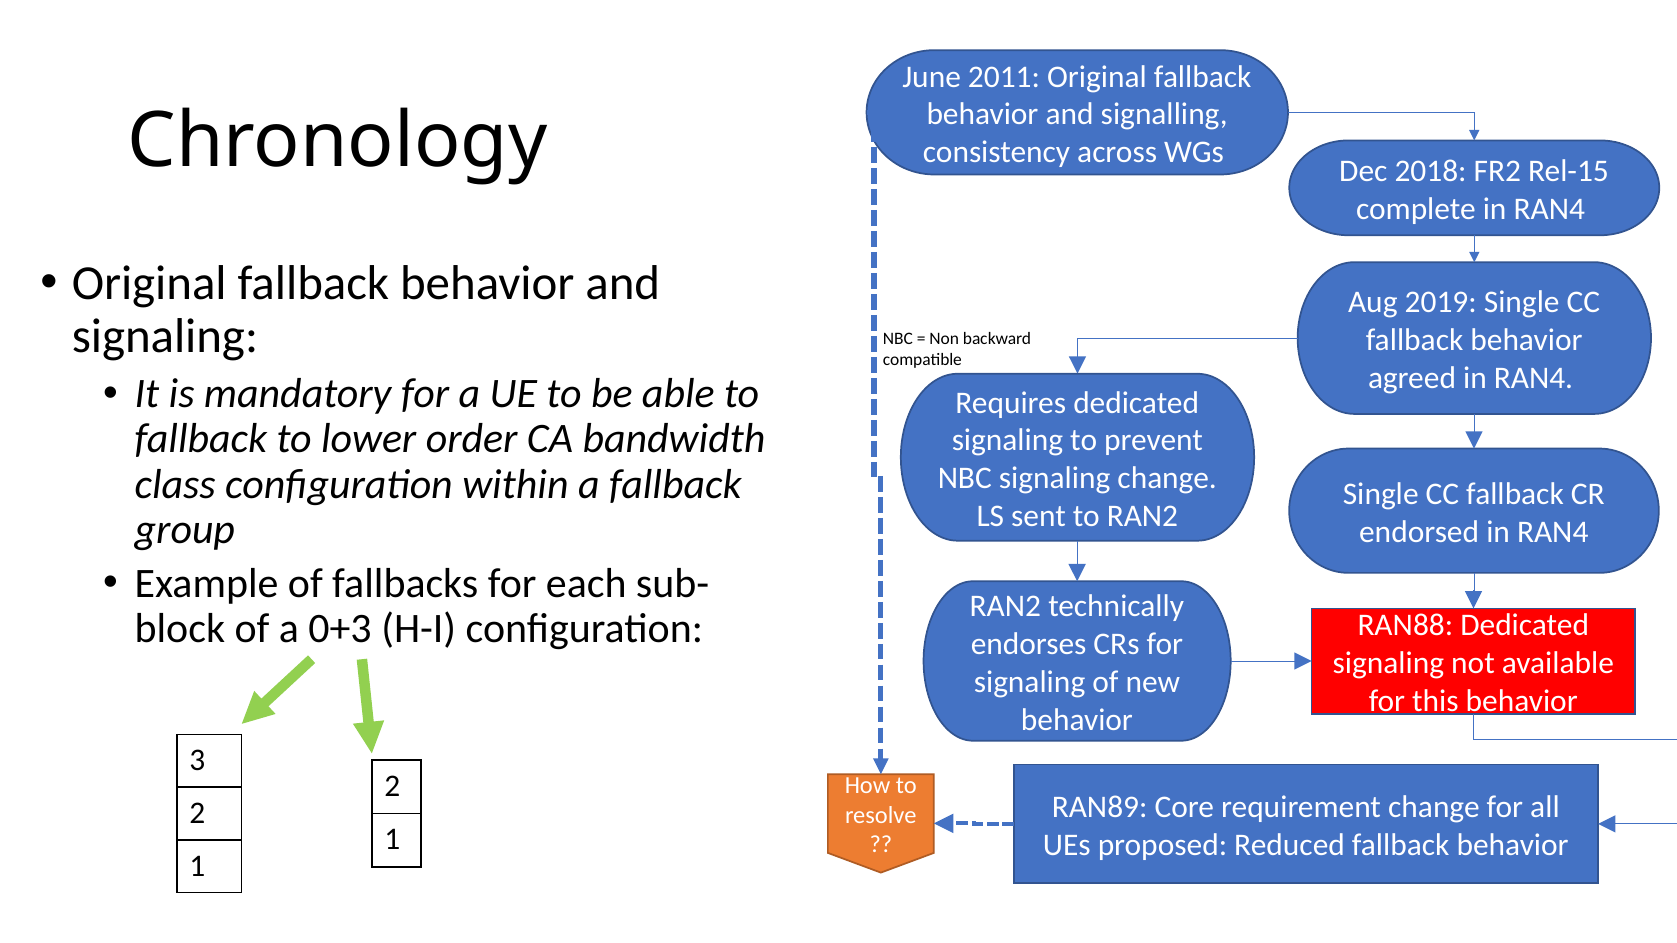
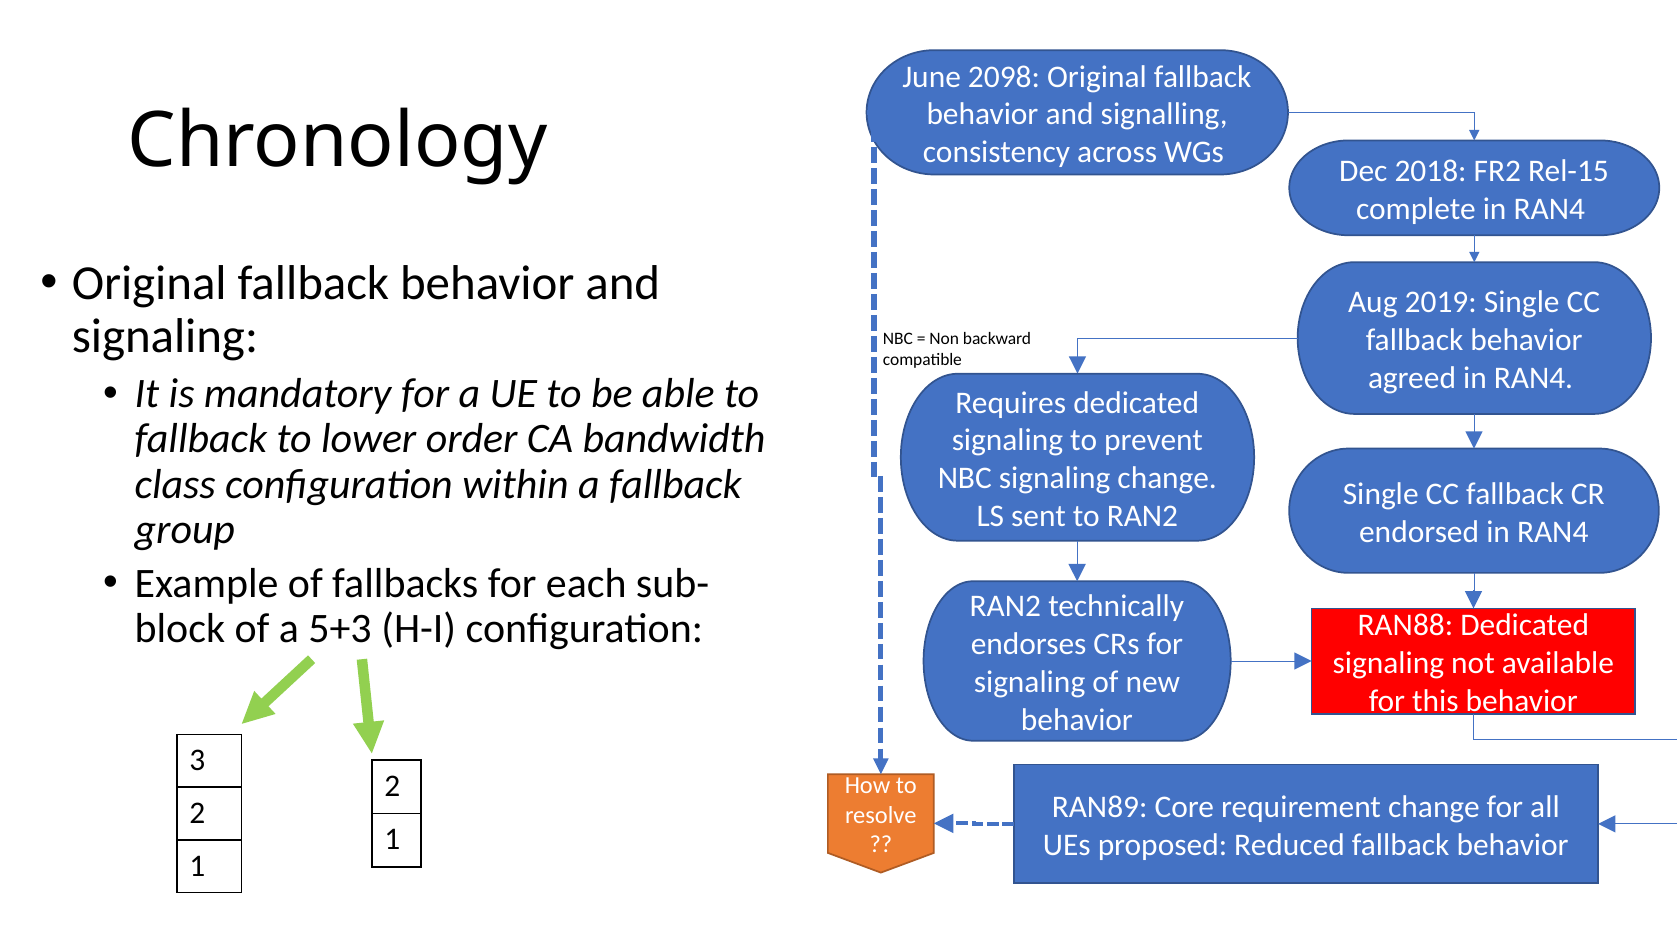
2011: 2011 -> 2098 (1004, 77)
0+3: 0+3 -> 5+3 (340, 629)
